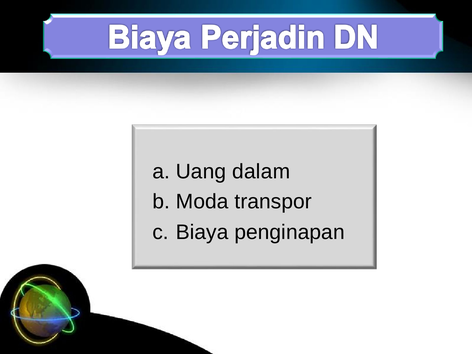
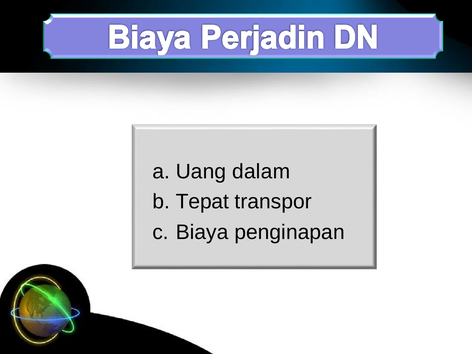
Moda: Moda -> Tepat (202, 202)
